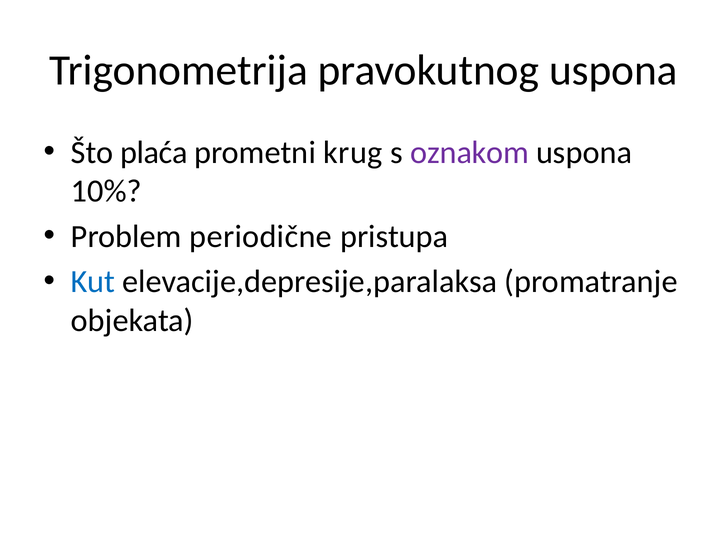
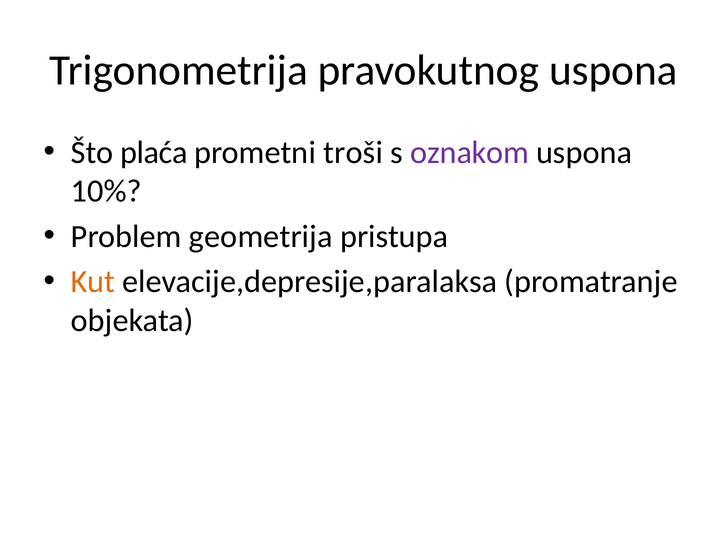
krug: krug -> troši (353, 153)
periodične: periodične -> geometrija (261, 237)
Kut colour: blue -> orange (93, 282)
